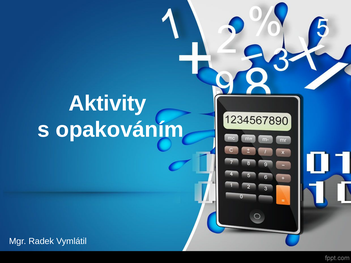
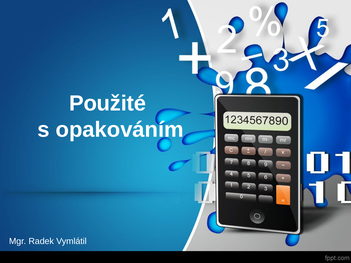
Aktivity: Aktivity -> Použité (108, 103)
